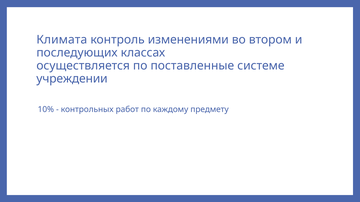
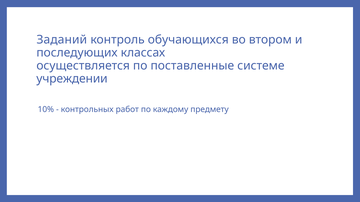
Климата: Климата -> Заданий (62, 40)
изменениями: изменениями -> обучающихся (188, 40)
